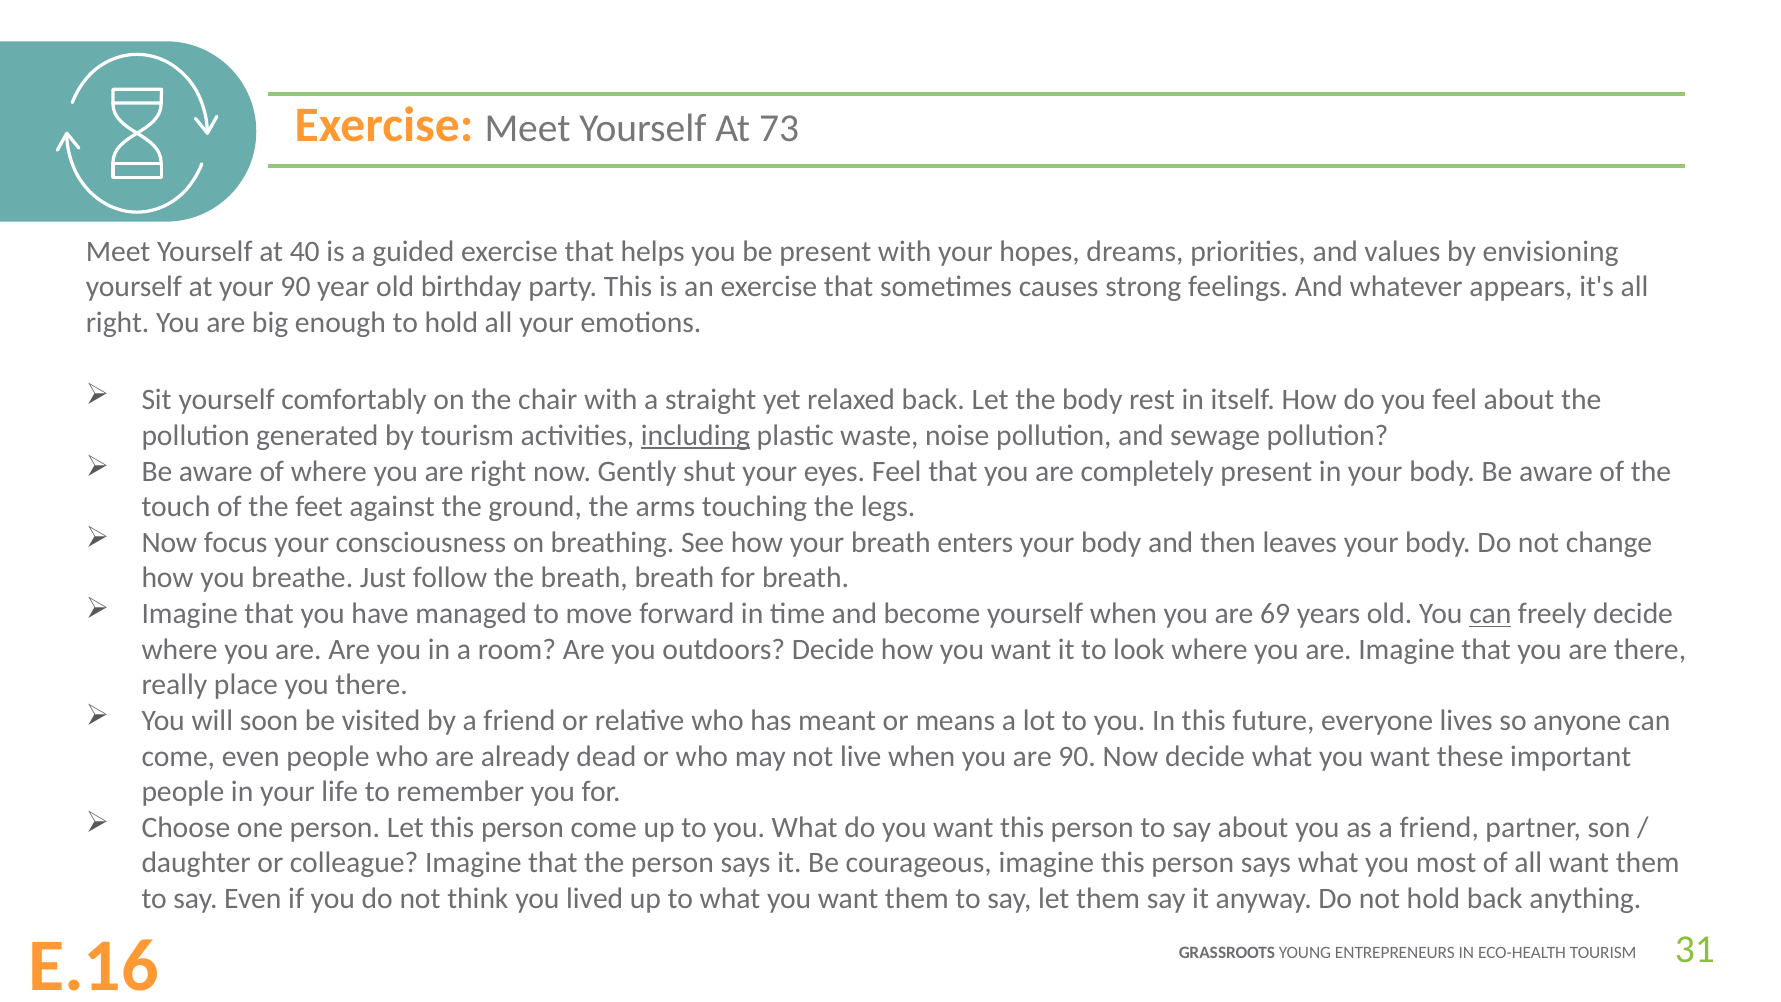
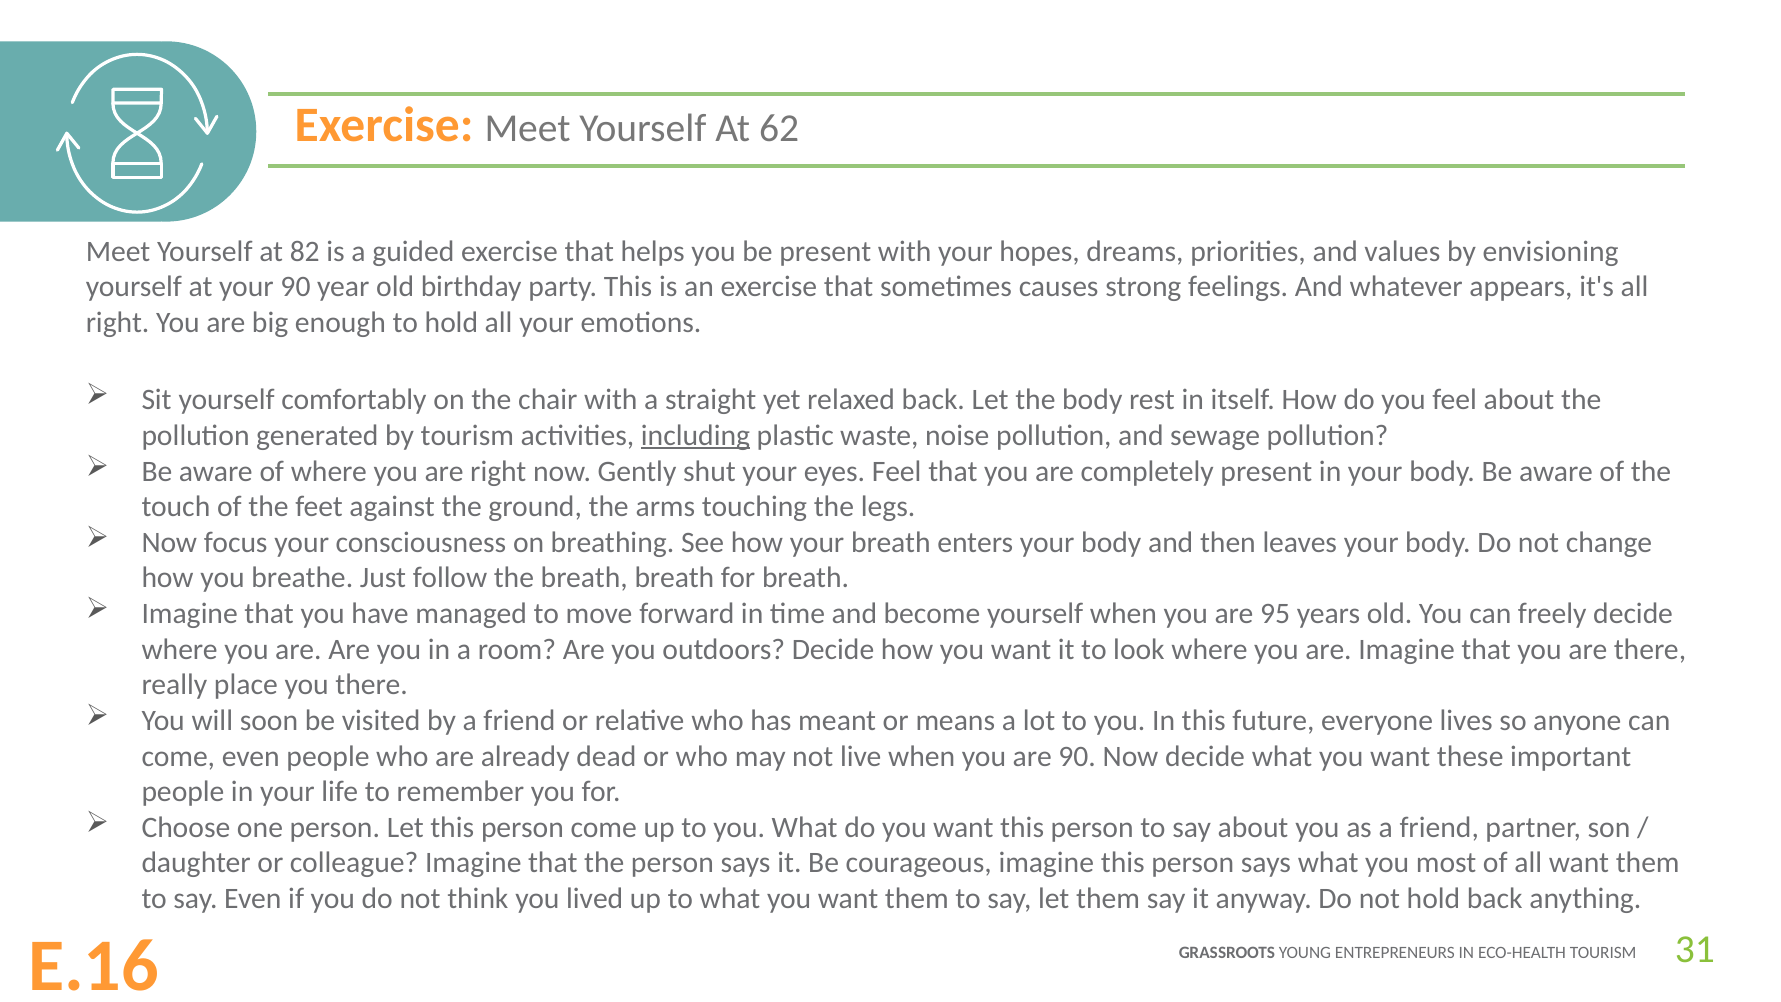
73: 73 -> 62 (779, 129)
40: 40 -> 82 (305, 251)
69: 69 -> 95 (1275, 614)
can underline: present -> none (1490, 614)
